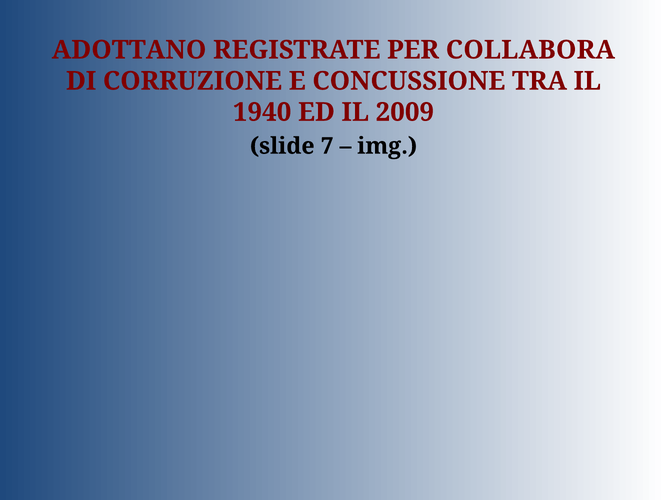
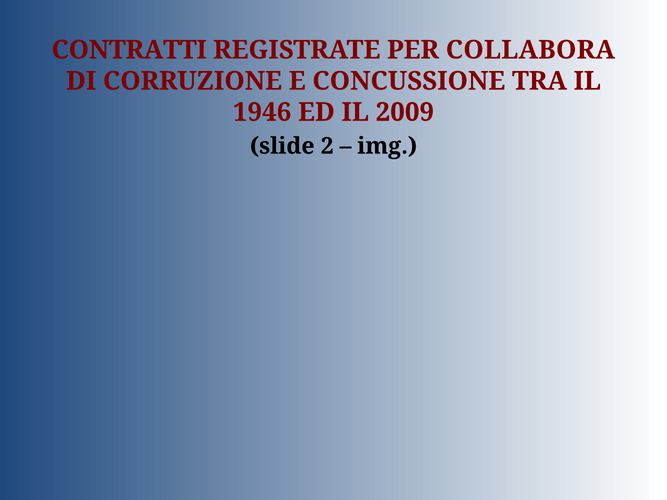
ADOTTANO: ADOTTANO -> CONTRATTI (129, 50)
1940: 1940 -> 1946 (262, 112)
7: 7 -> 2 (327, 146)
